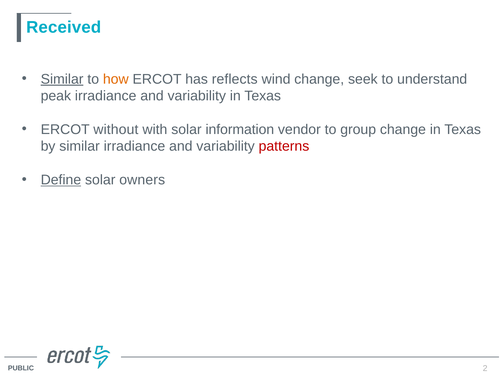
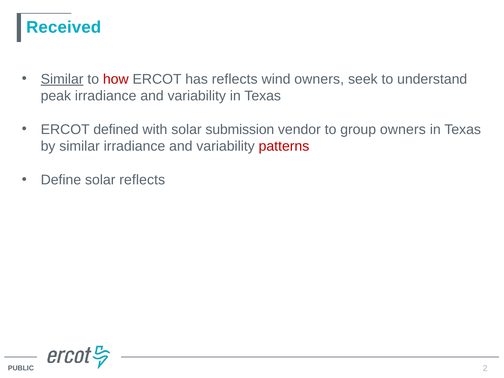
how colour: orange -> red (116, 79)
wind change: change -> owners (319, 79)
without: without -> defined (116, 129)
information: information -> submission (240, 129)
group change: change -> owners (403, 129)
Define underline: present -> none (61, 180)
solar owners: owners -> reflects (142, 180)
